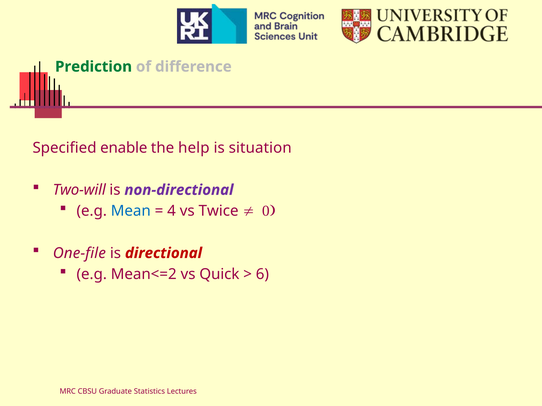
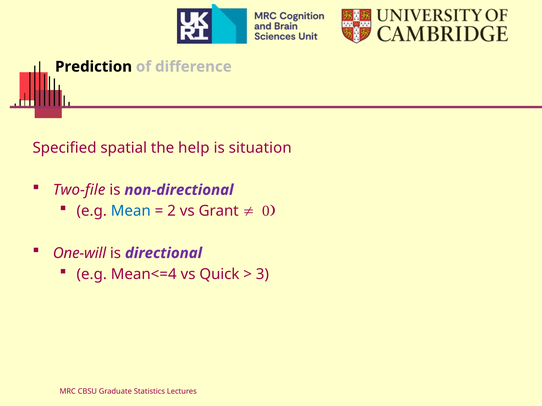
Prediction colour: green -> black (94, 67)
enable: enable -> spatial (124, 148)
Two-will: Two-will -> Two-file (79, 190)
4: 4 -> 2 (172, 211)
Twice: Twice -> Grant (219, 211)
One-file: One-file -> One-will (80, 253)
directional colour: red -> purple (164, 253)
Mean<=2: Mean<=2 -> Mean<=4 (144, 275)
6: 6 -> 3 (262, 275)
